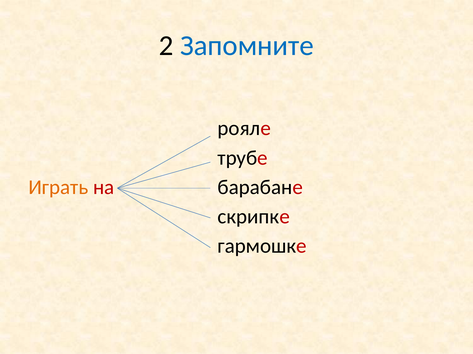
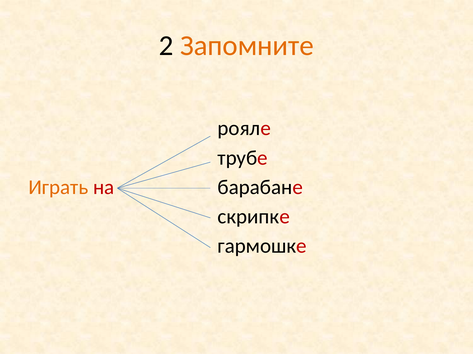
Запомните colour: blue -> orange (247, 46)
